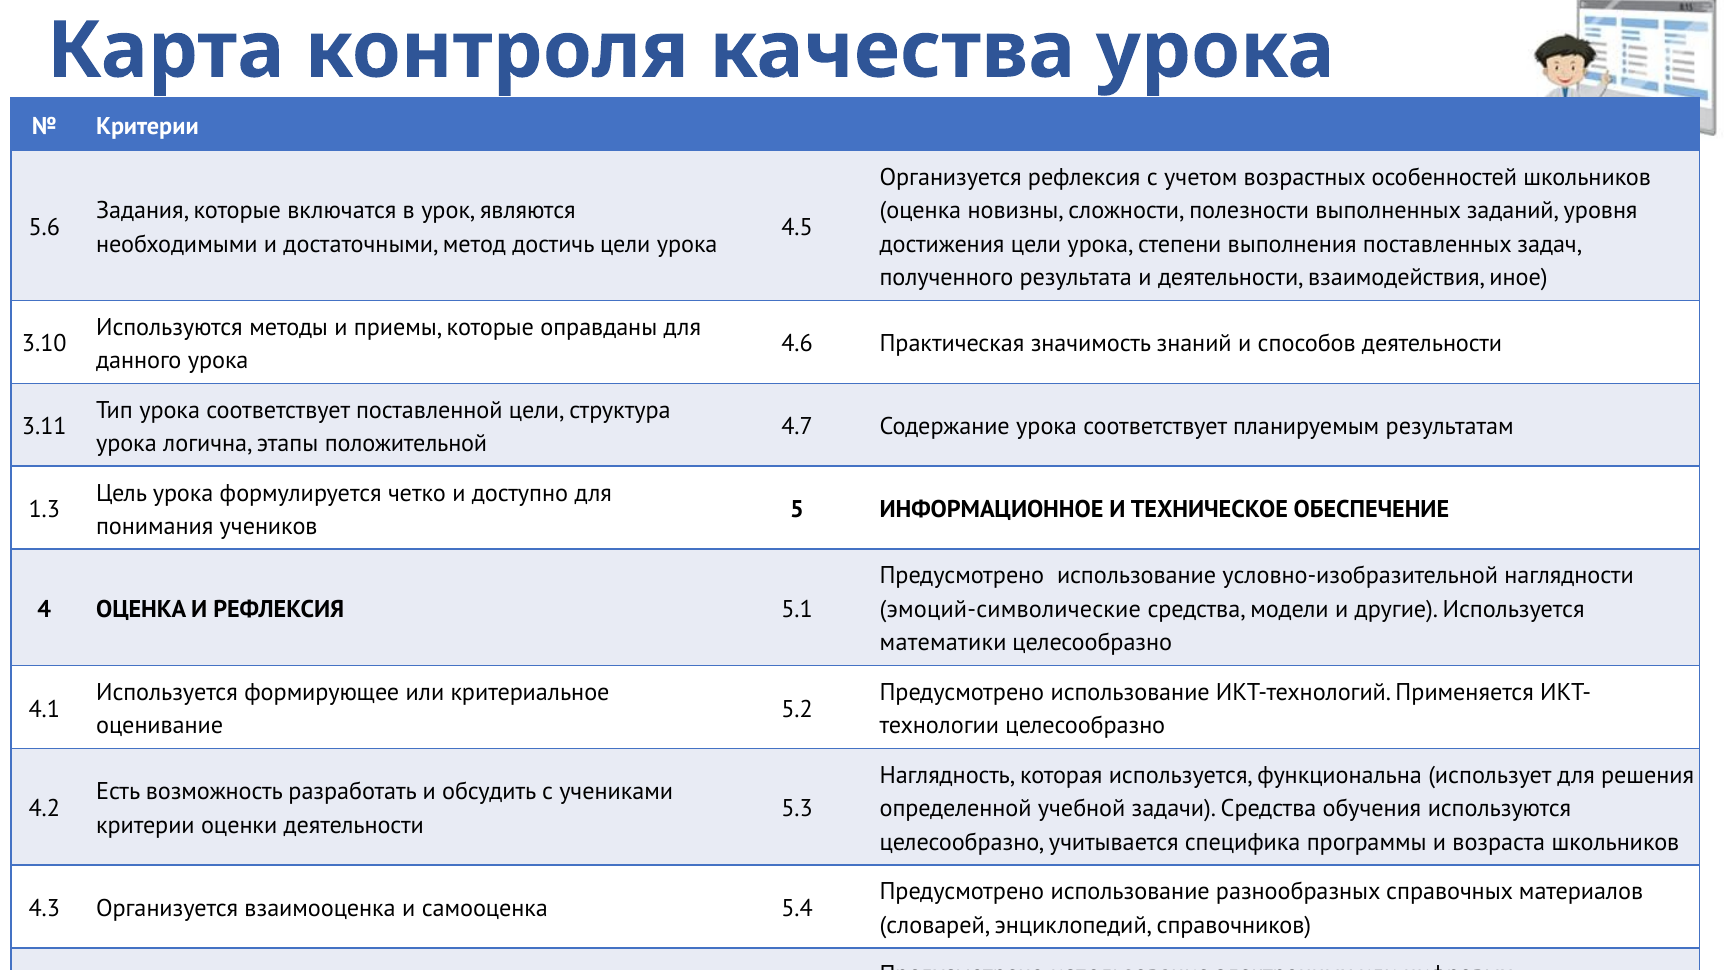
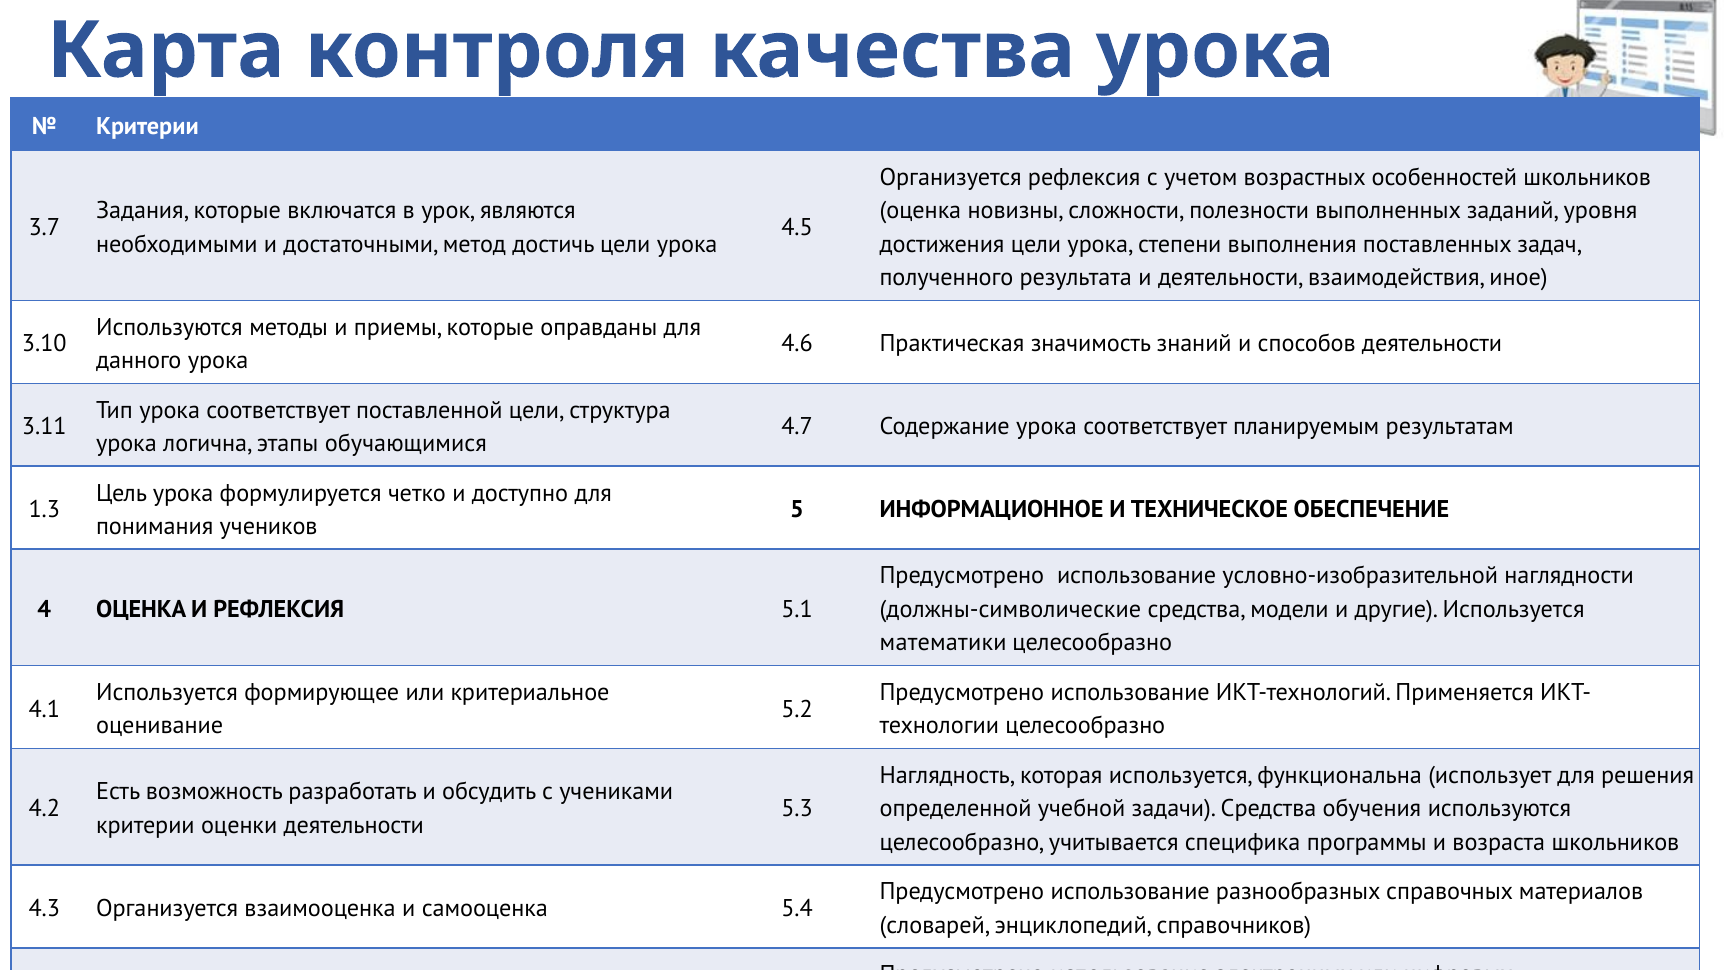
5.6: 5.6 -> 3.7 (44, 227)
положительной: положительной -> обучающимися (406, 443)
эмоций-символические: эмоций-символические -> должны-символические (1010, 609)
